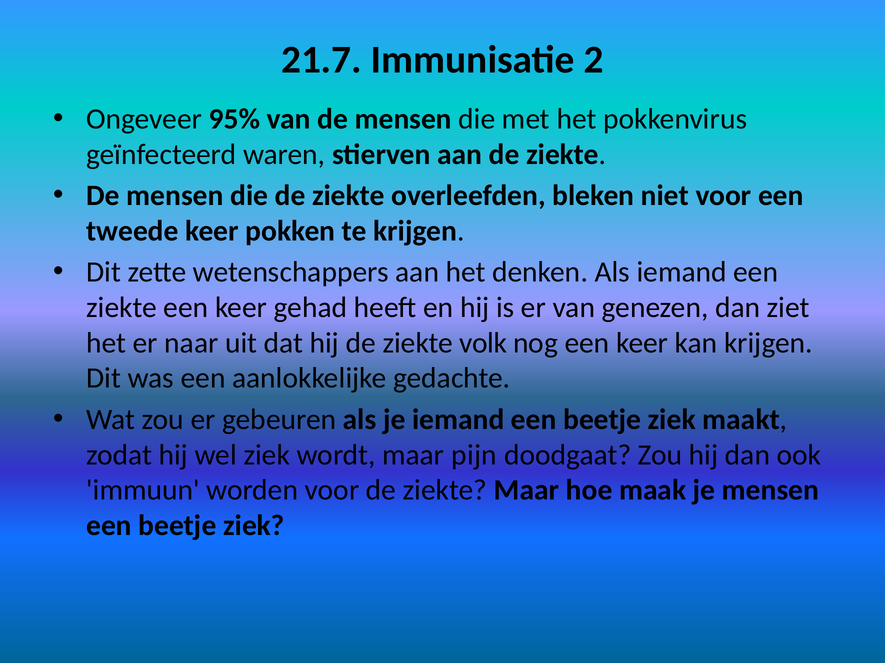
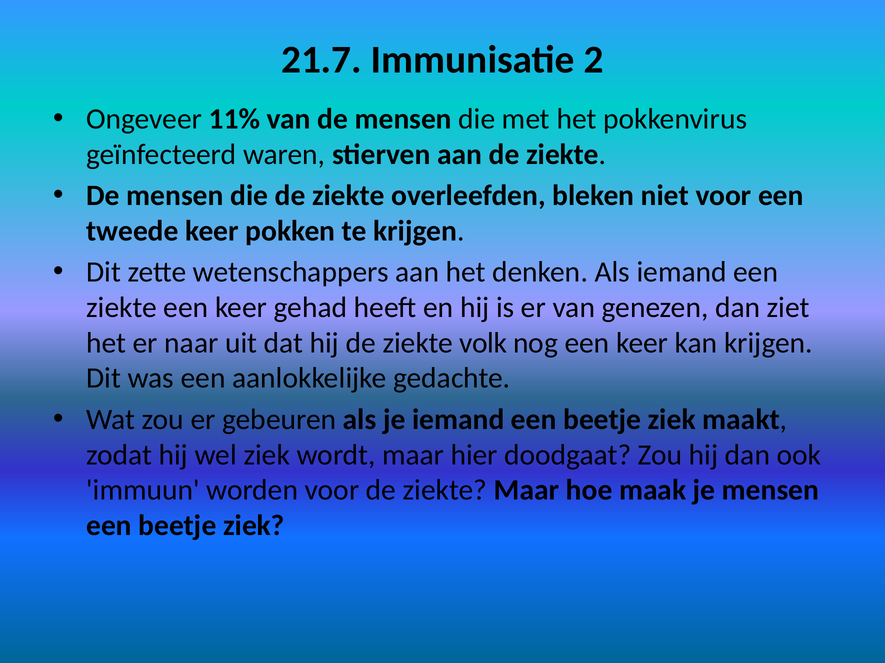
95%: 95% -> 11% (234, 119)
pijn: pijn -> hier (474, 455)
